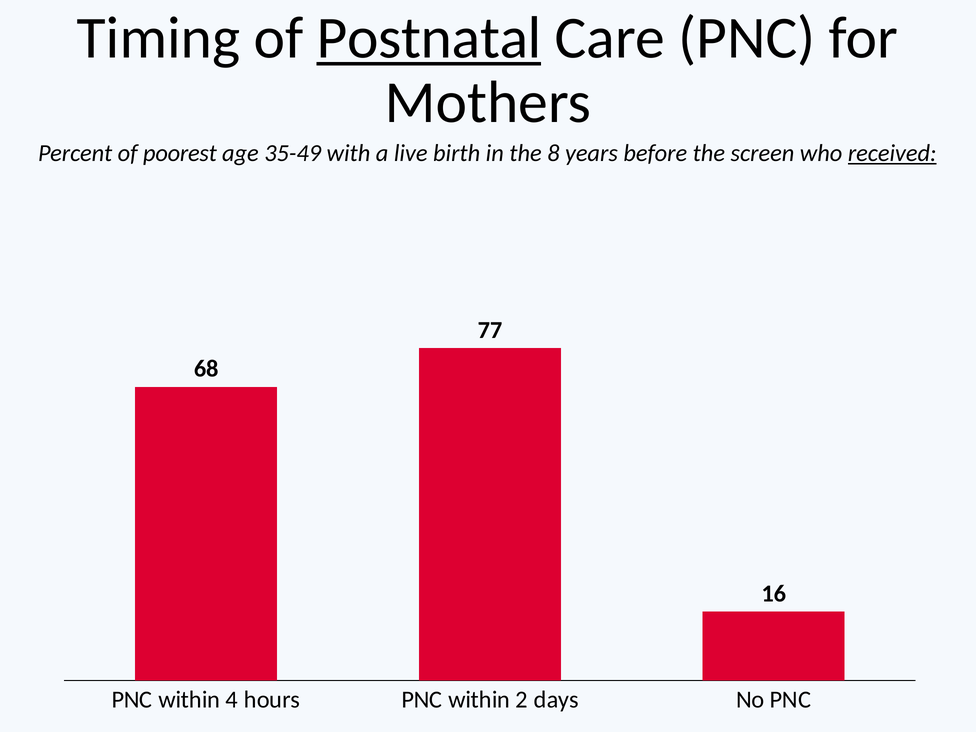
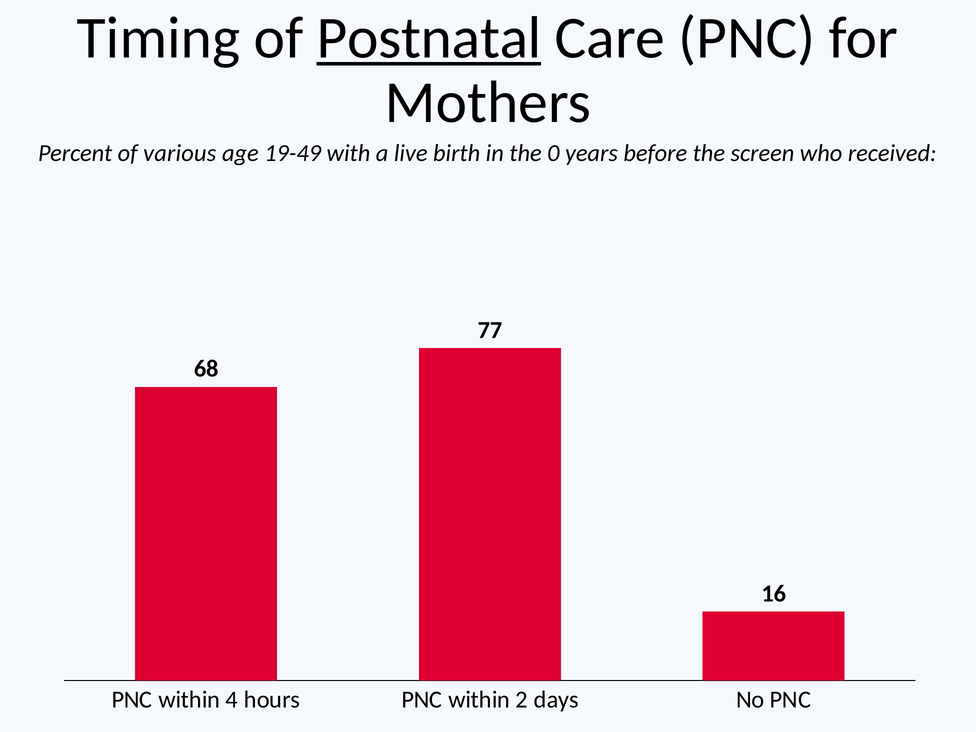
poorest: poorest -> various (180, 153)
35-49: 35-49 -> 19-49 (293, 153)
8: 8 -> 0 (553, 153)
received underline: present -> none (892, 153)
